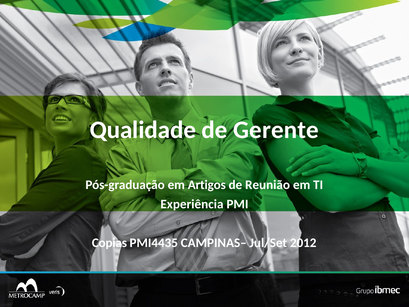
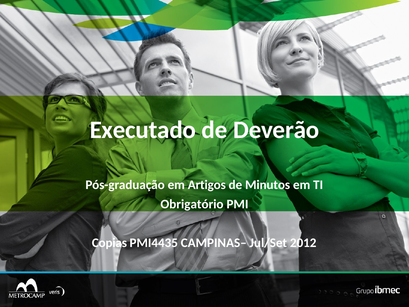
Qualidade: Qualidade -> Executado (143, 130)
Gerente: Gerente -> Deverão (276, 130)
Reunião: Reunião -> Minutos (268, 185)
Experiência: Experiência -> Obrigatório (192, 204)
